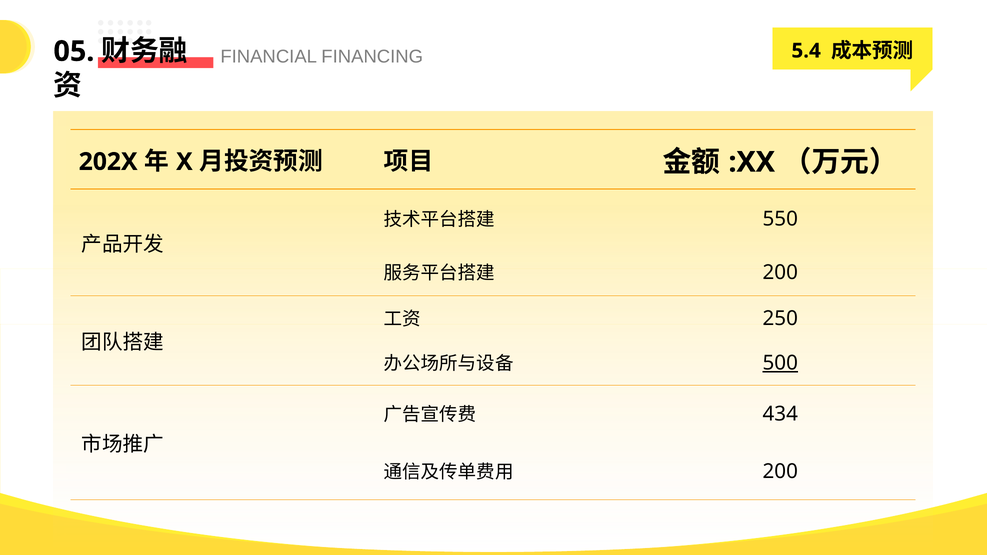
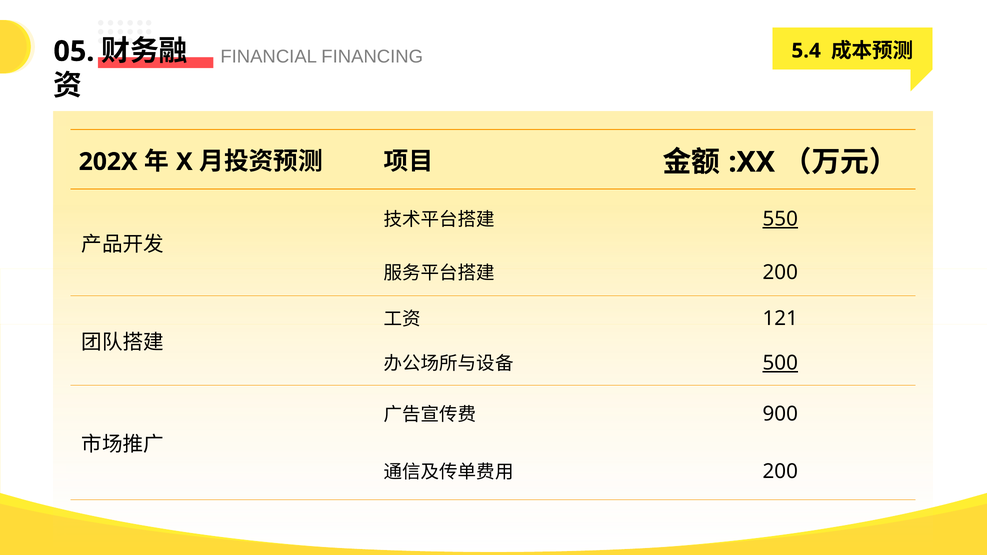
550 underline: none -> present (780, 219)
250: 250 -> 121 (780, 319)
434: 434 -> 900 (780, 414)
